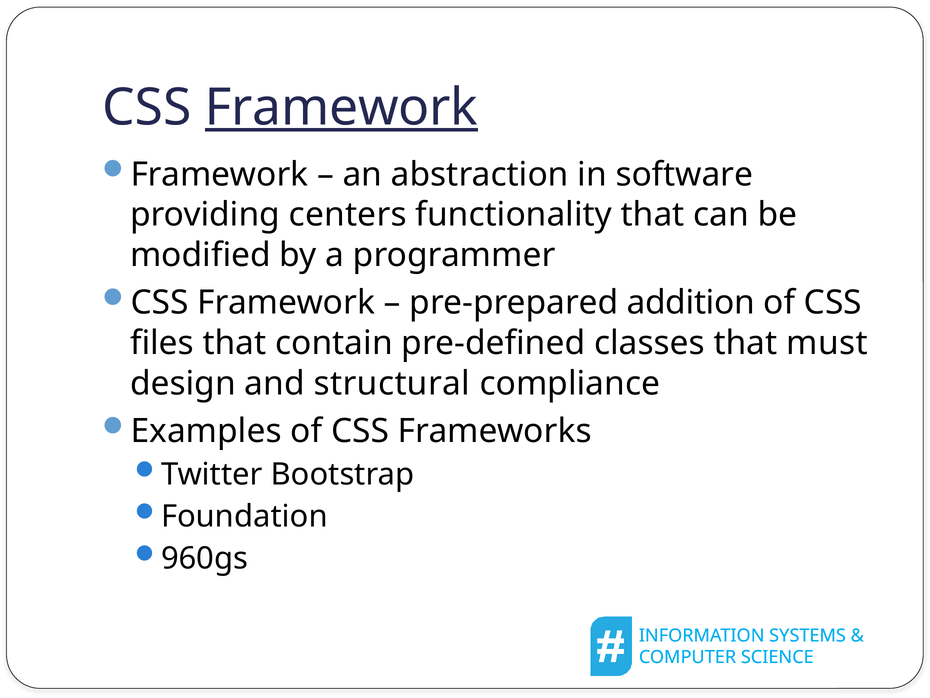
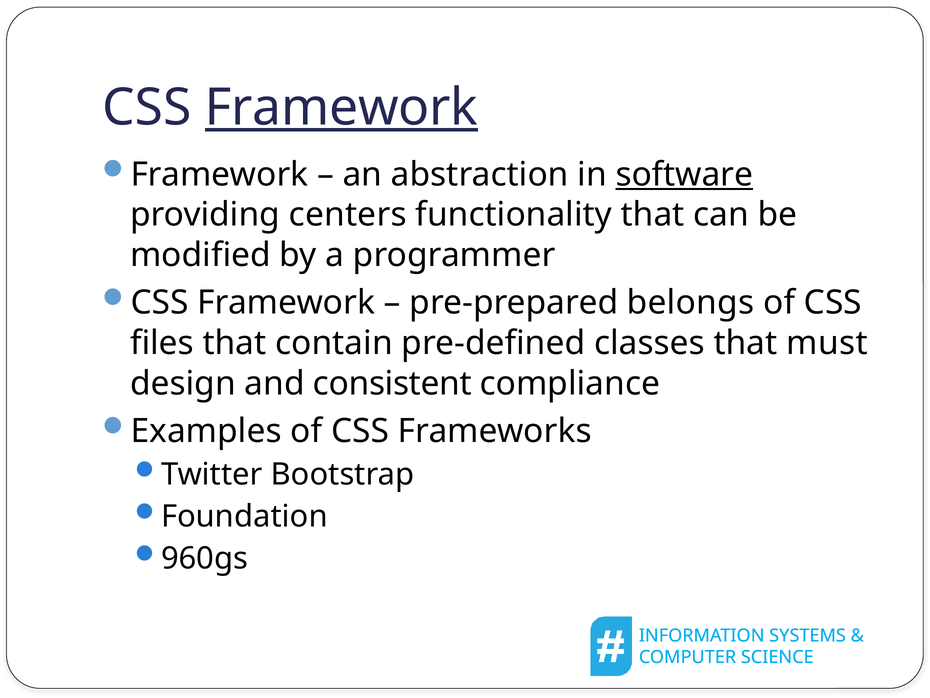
software underline: none -> present (684, 174)
addition: addition -> belongs (691, 303)
structural: structural -> consistent (392, 383)
